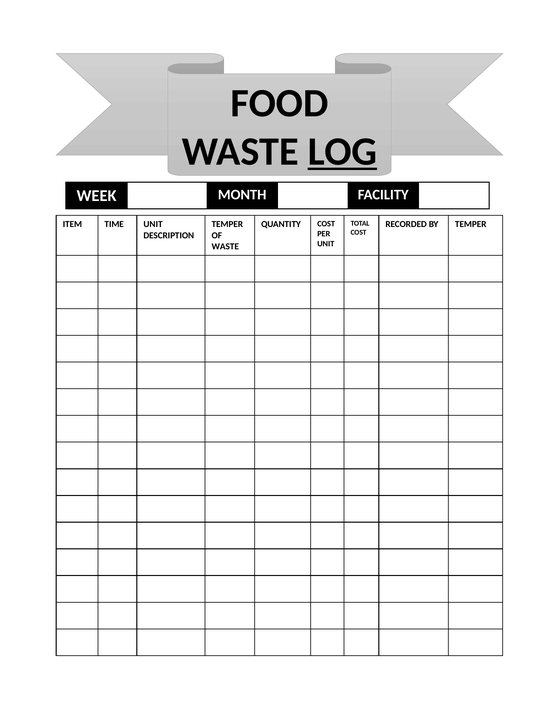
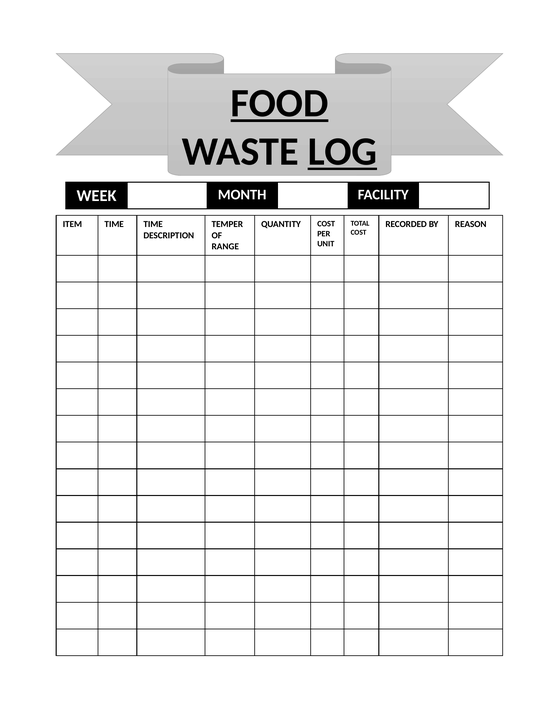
FOOD underline: none -> present (279, 103)
TIME UNIT: UNIT -> TIME (153, 224)
BY TEMPER: TEMPER -> REASON (471, 224)
WASTE: WASTE -> RANGE (225, 246)
